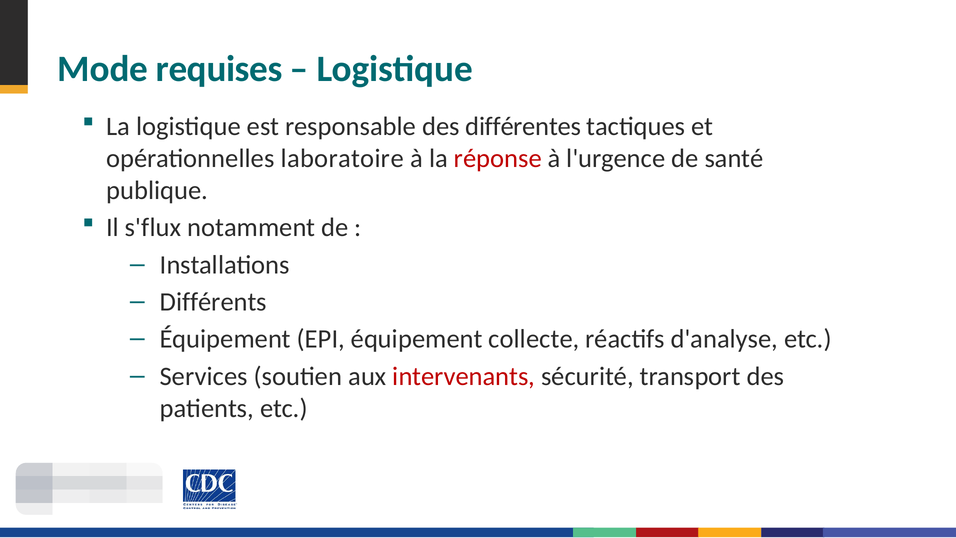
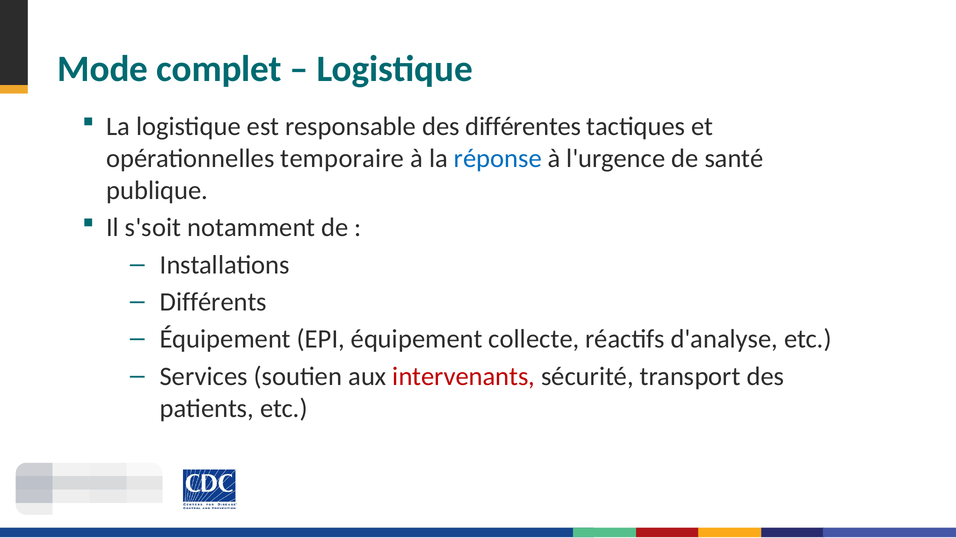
requises: requises -> complet (219, 69)
laboratoire: laboratoire -> temporaire (342, 158)
réponse colour: red -> blue (498, 158)
s'flux: s'flux -> s'soit (153, 227)
